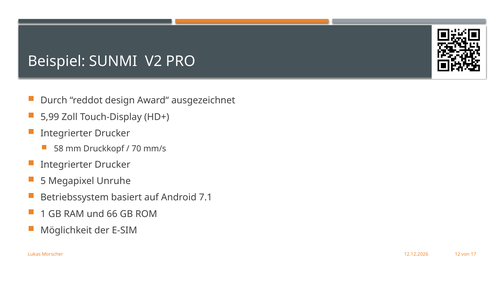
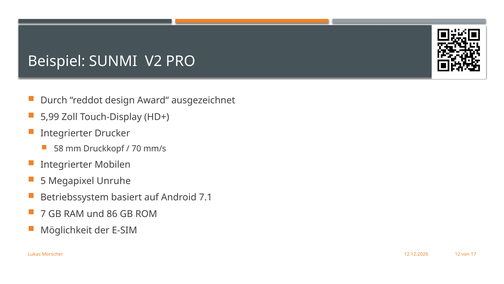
Drucker: Drucker -> Mobilen (113, 164)
1: 1 -> 7 (43, 214)
66: 66 -> 86 (112, 214)
